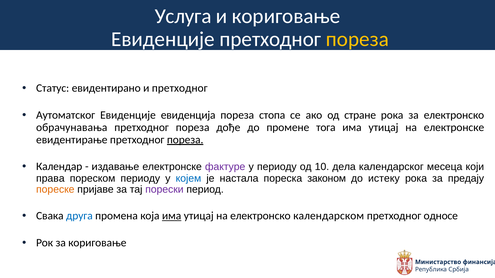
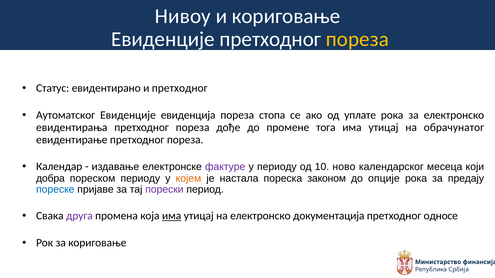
Услуга: Услуга -> Нивоу (183, 16)
стране: стране -> уплате (360, 115)
обрачунавања: обрачунавања -> евидентирања (72, 128)
на електронске: електронске -> обрачунатог (454, 128)
пореза underline: present -> none (185, 140)
дела: дела -> ново (344, 167)
права: права -> добра (50, 179)
којем colour: blue -> orange (188, 179)
истеку: истеку -> опције (384, 179)
пореске colour: orange -> blue (55, 190)
друга colour: blue -> purple (79, 216)
календарском: календарском -> документација (329, 216)
